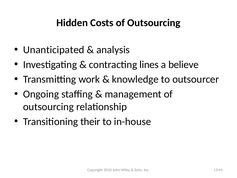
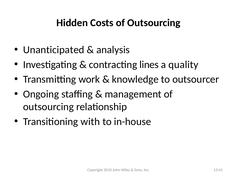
believe: believe -> quality (183, 64)
their: their -> with (90, 121)
